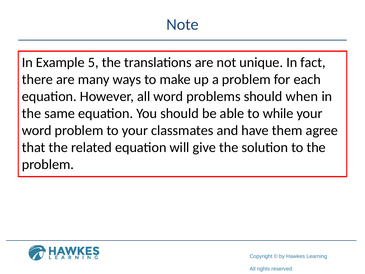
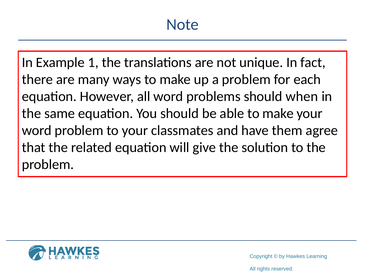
5: 5 -> 1 (93, 62)
able to while: while -> make (278, 113)
